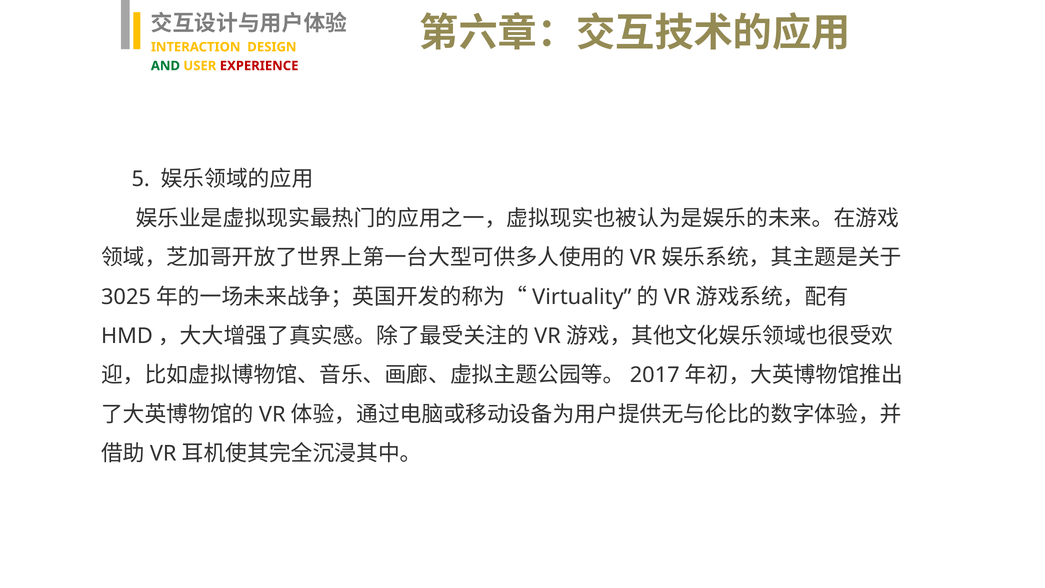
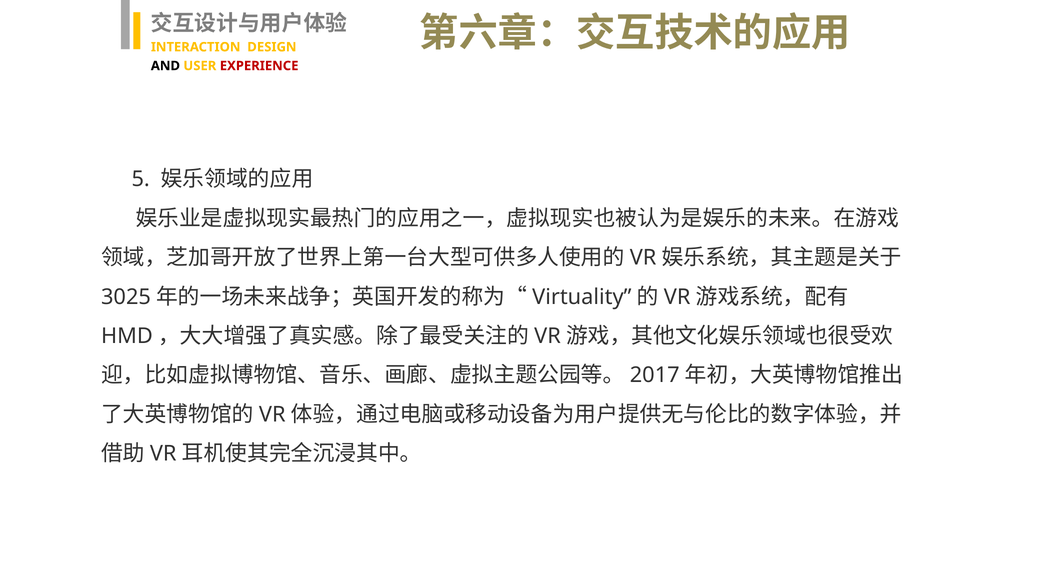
AND colour: green -> black (165, 66)
